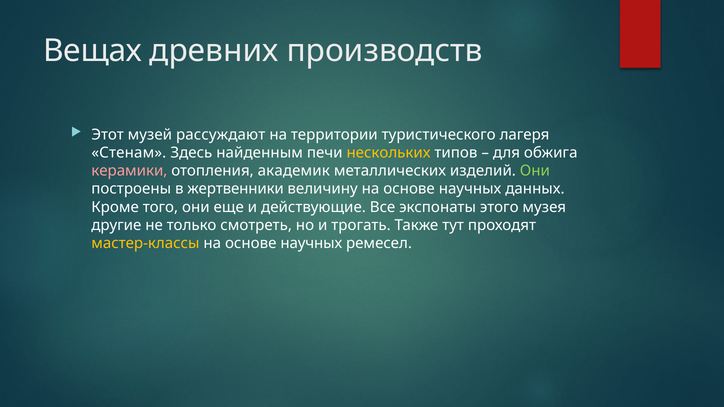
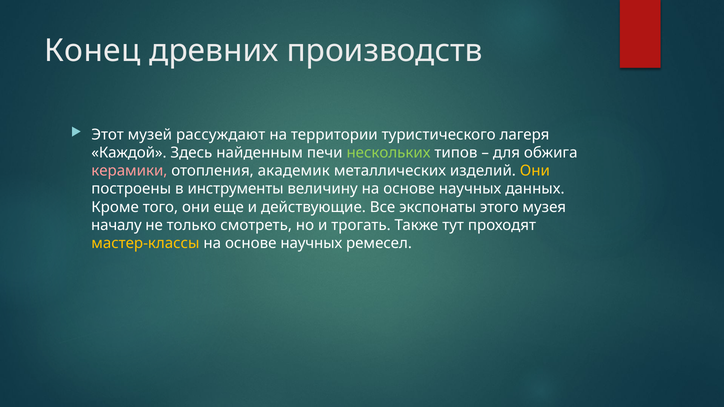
Вещах: Вещах -> Конец (92, 51)
Стенам: Стенам -> Каждой (129, 153)
нескольких colour: yellow -> light green (389, 153)
Они colour: light green -> yellow (535, 171)
жертвенники: жертвенники -> инструменты (236, 189)
другие: другие -> началу (116, 225)
